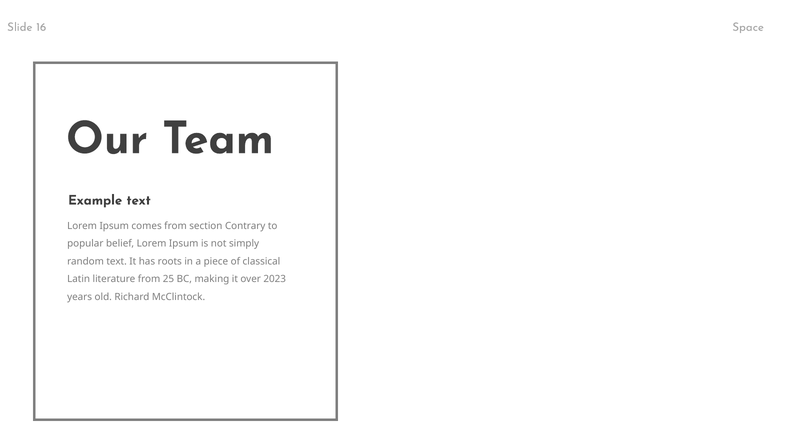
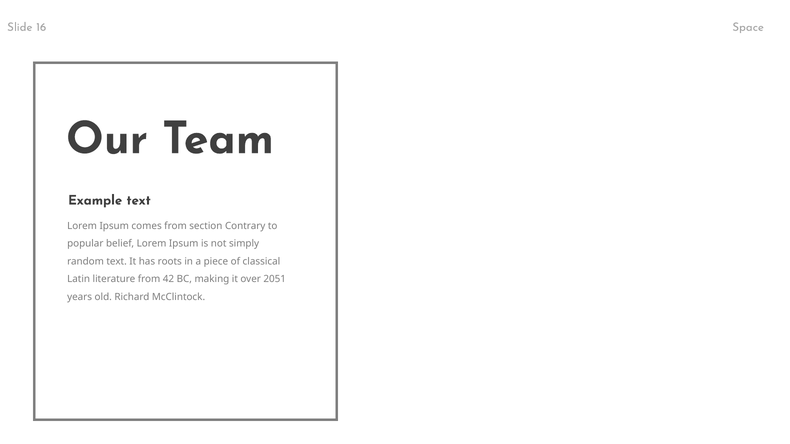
25: 25 -> 42 (168, 279)
2023: 2023 -> 2051 (275, 279)
